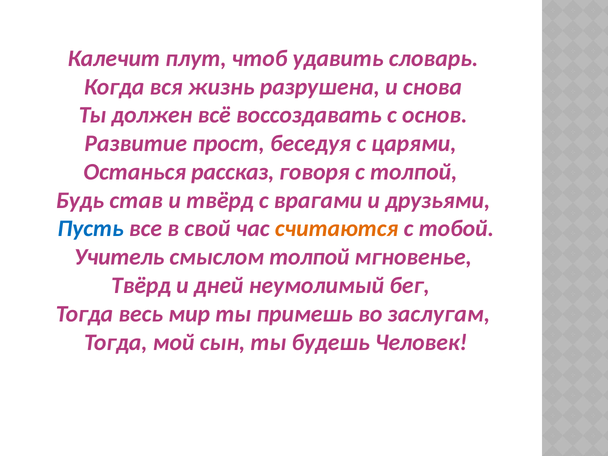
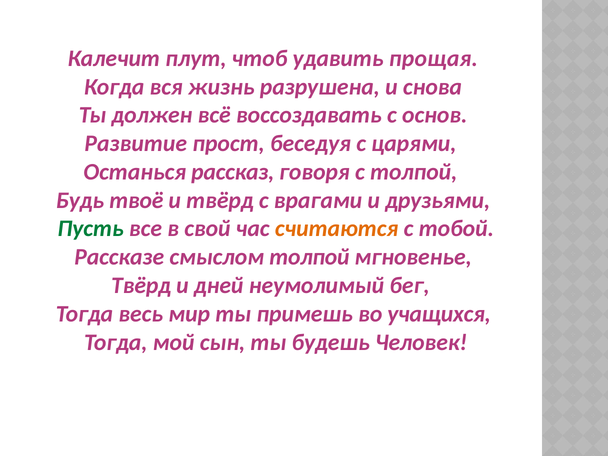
словарь: словарь -> прощая (433, 58)
став: став -> твоё (136, 200)
Пусть colour: blue -> green (91, 229)
Учитель: Учитель -> Рассказе (119, 257)
заслугам: заслугам -> учащихся (439, 314)
